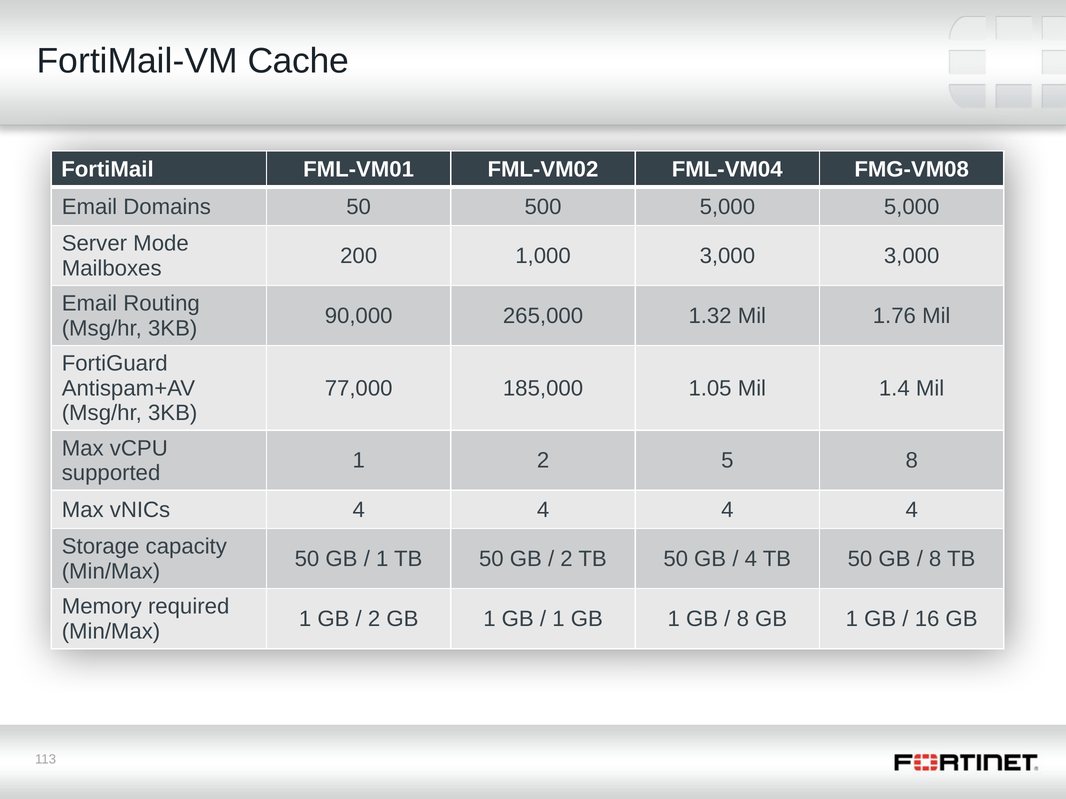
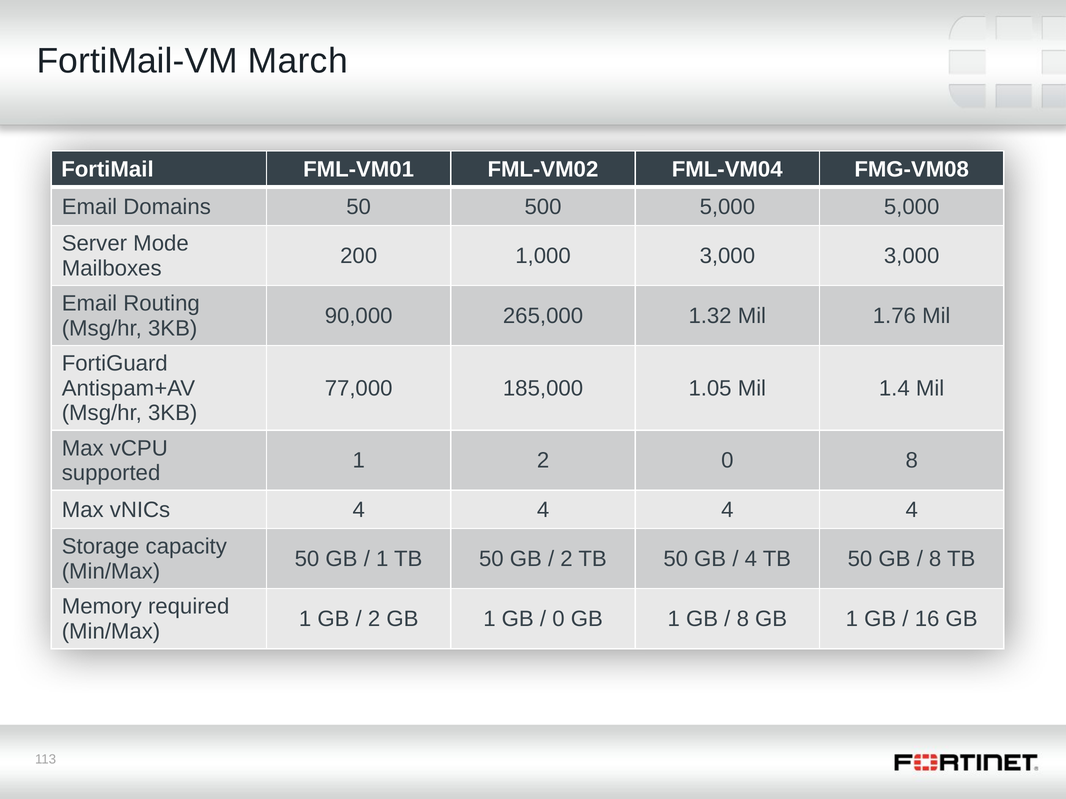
Cache: Cache -> March (298, 61)
2 5: 5 -> 0 (727, 461)
1: 1 -> 0 (558, 619)
